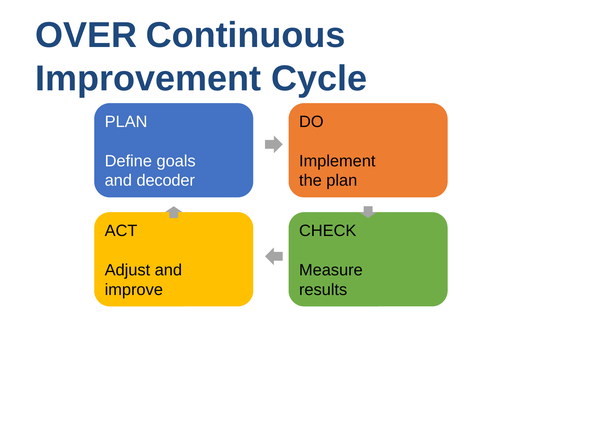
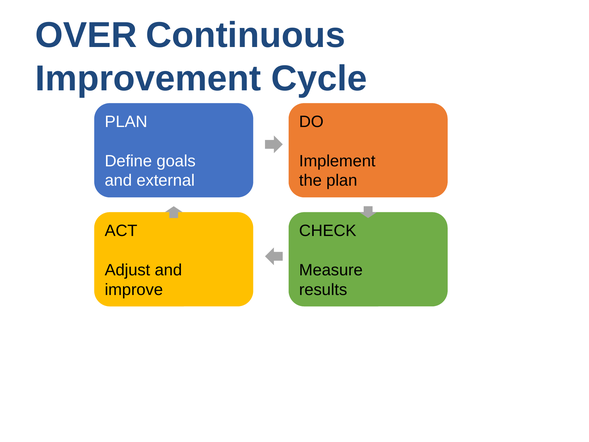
decoder: decoder -> external (166, 180)
